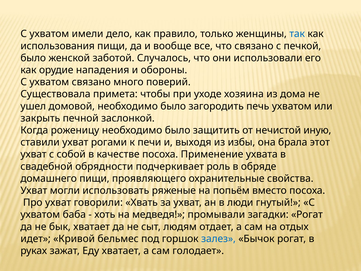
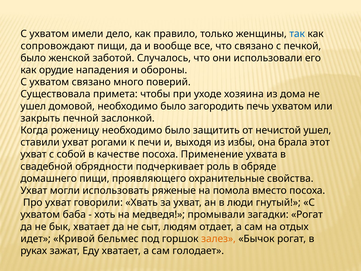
использования: использования -> сопровождают (58, 46)
нечистой иную: иную -> ушел (317, 130)
попьём: попьём -> помола (231, 190)
залез colour: blue -> orange (218, 239)
